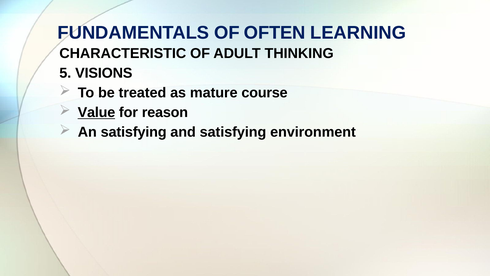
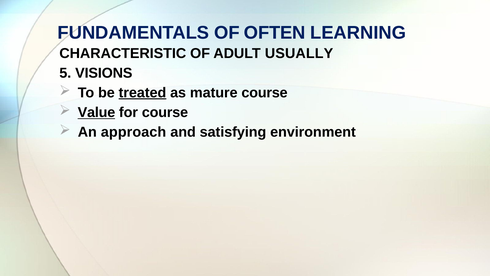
THINKING: THINKING -> USUALLY (299, 53)
treated underline: none -> present (142, 93)
for reason: reason -> course (165, 112)
An satisfying: satisfying -> approach (134, 132)
